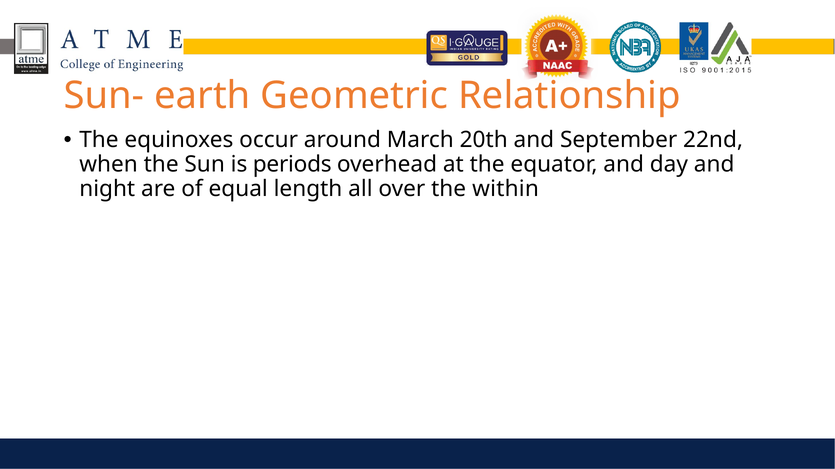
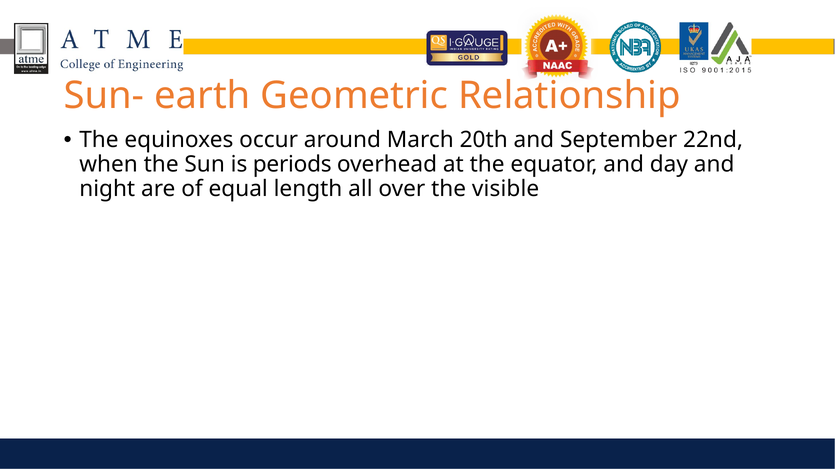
within: within -> visible (506, 189)
